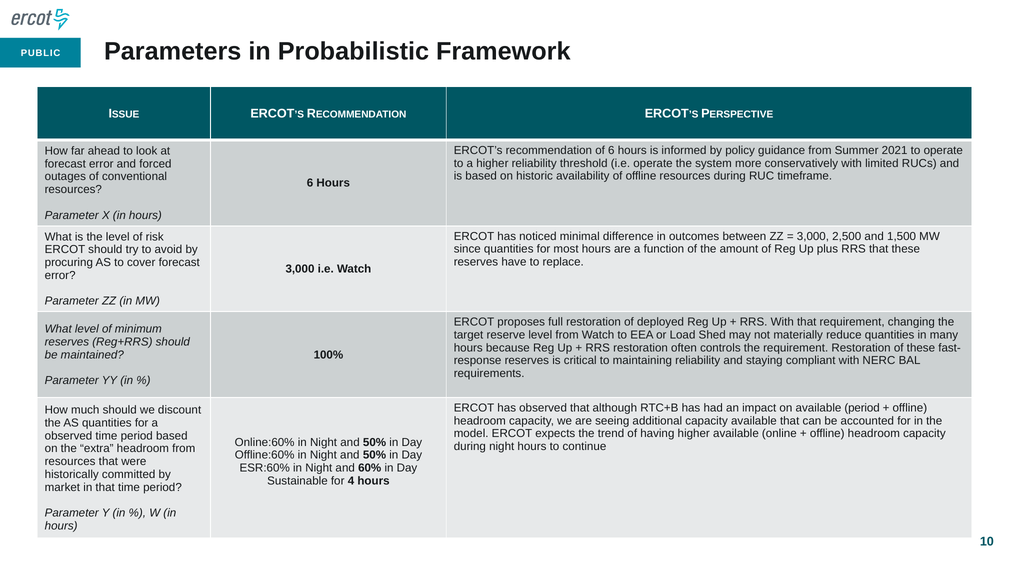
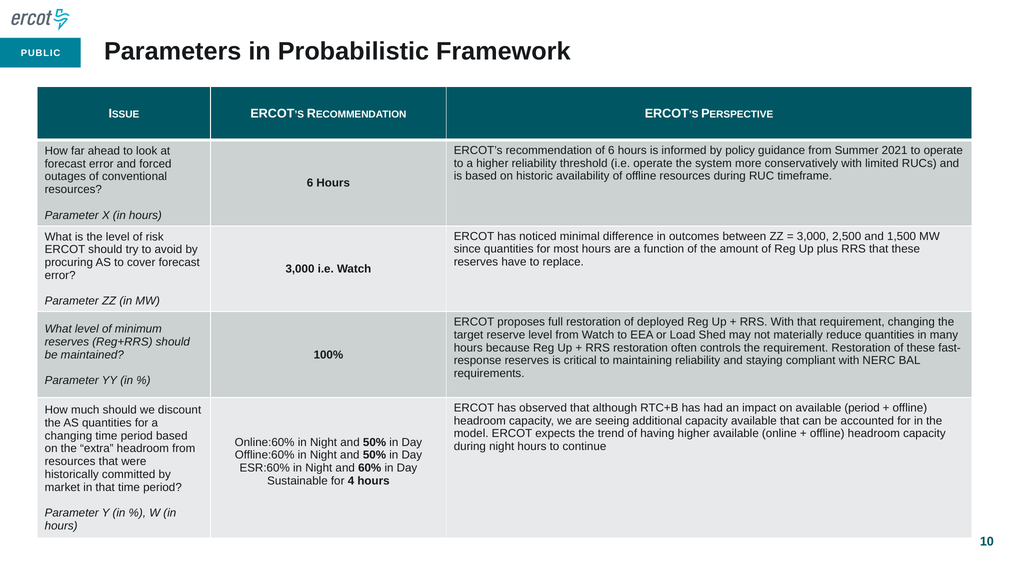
observed: observed -> changing (68, 436)
